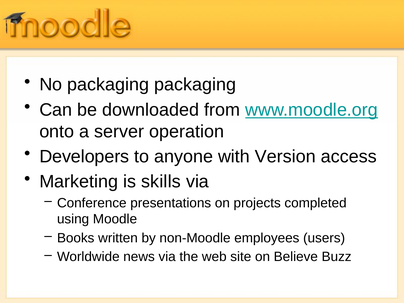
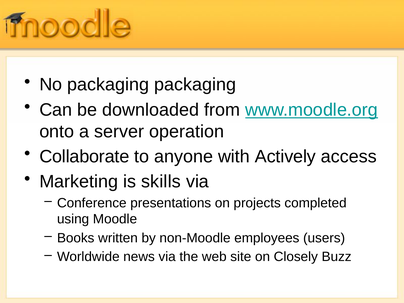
Developers: Developers -> Collaborate (84, 157)
Version: Version -> Actively (285, 157)
Believe: Believe -> Closely (296, 257)
